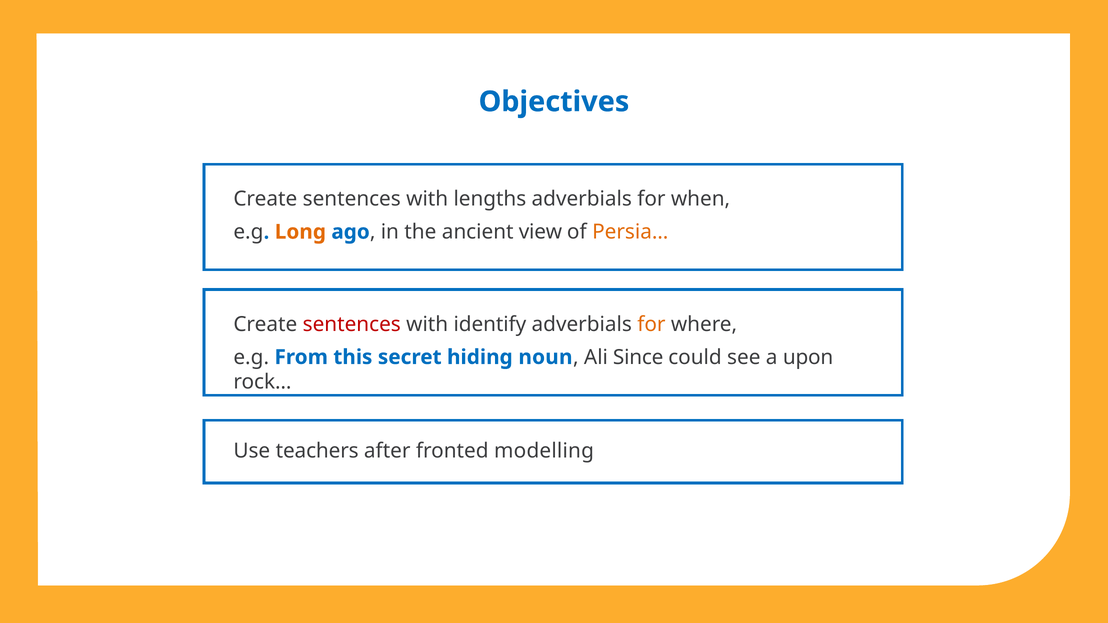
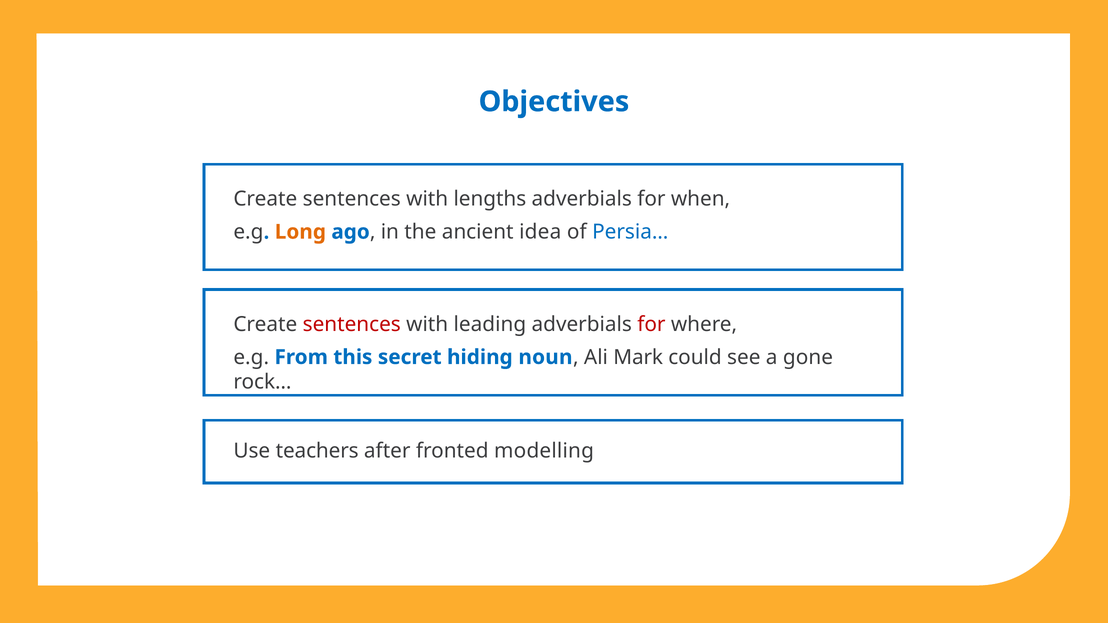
view: view -> idea (540, 232)
Persia… colour: orange -> blue (630, 232)
identify: identify -> leading (490, 324)
for colour: orange -> red (651, 324)
Since: Since -> Mark (638, 357)
upon: upon -> gone (808, 357)
